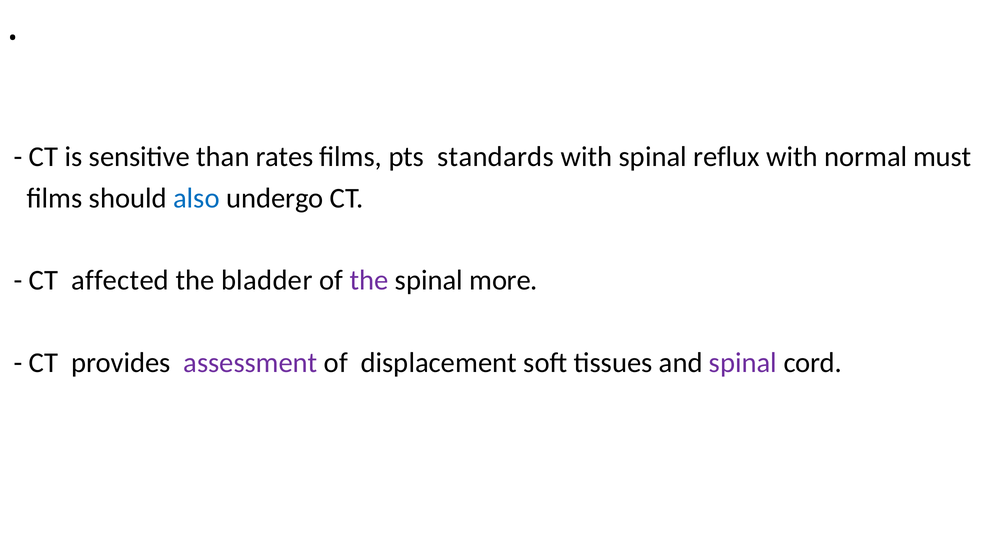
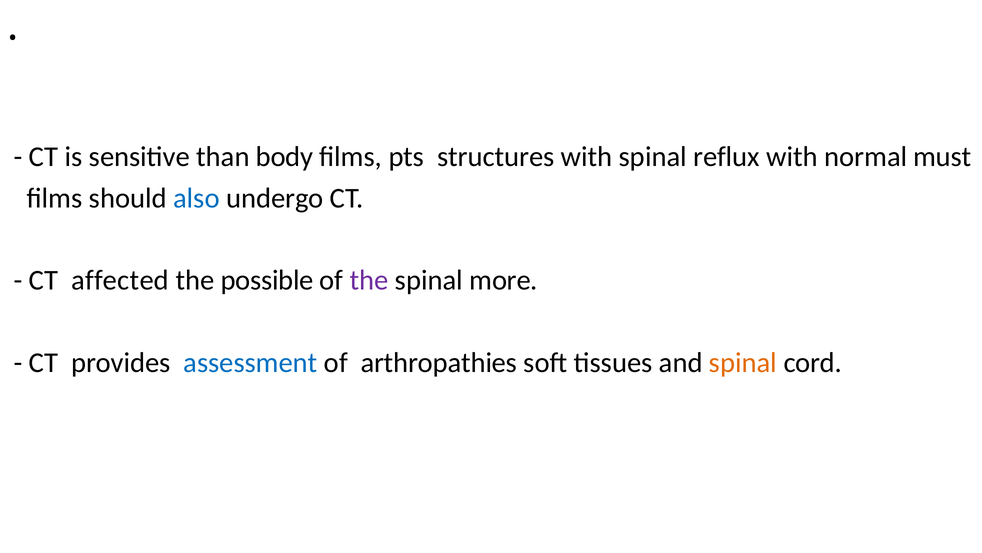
rates: rates -> body (285, 157)
standards: standards -> structures (496, 157)
bladder: bladder -> possible (267, 280)
assessment colour: purple -> blue (250, 363)
displacement: displacement -> arthropathies (439, 363)
spinal colour: purple -> orange (743, 363)
